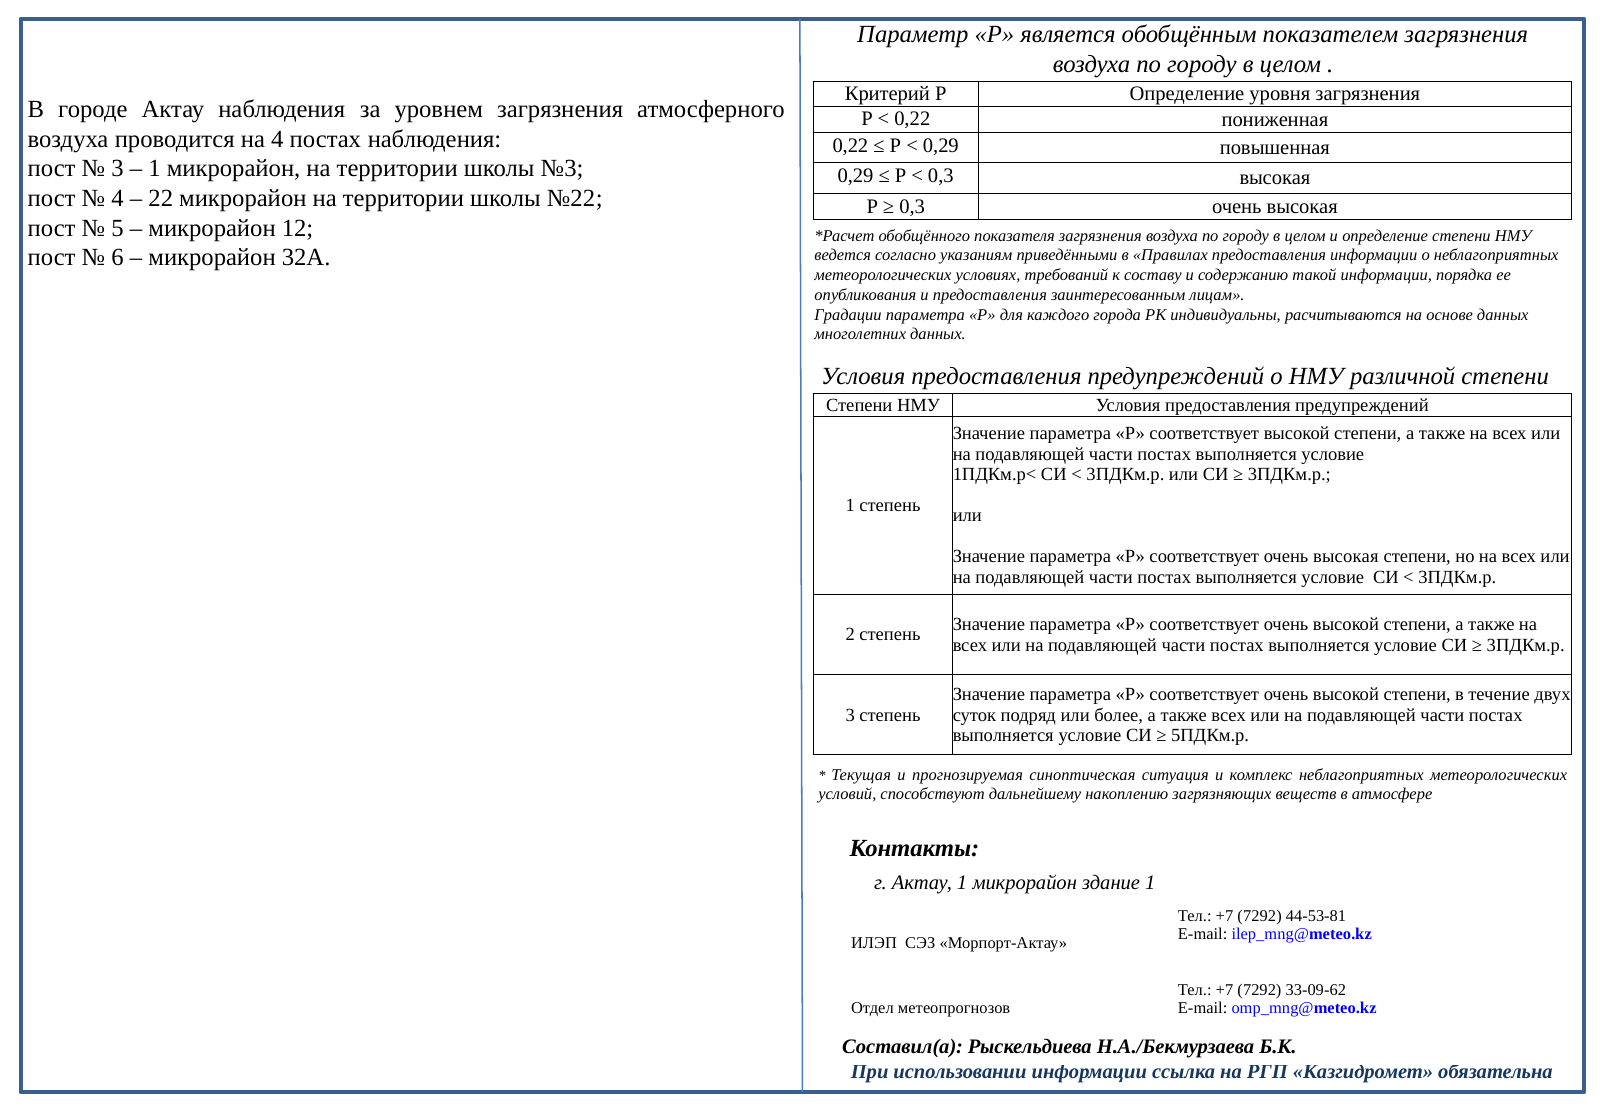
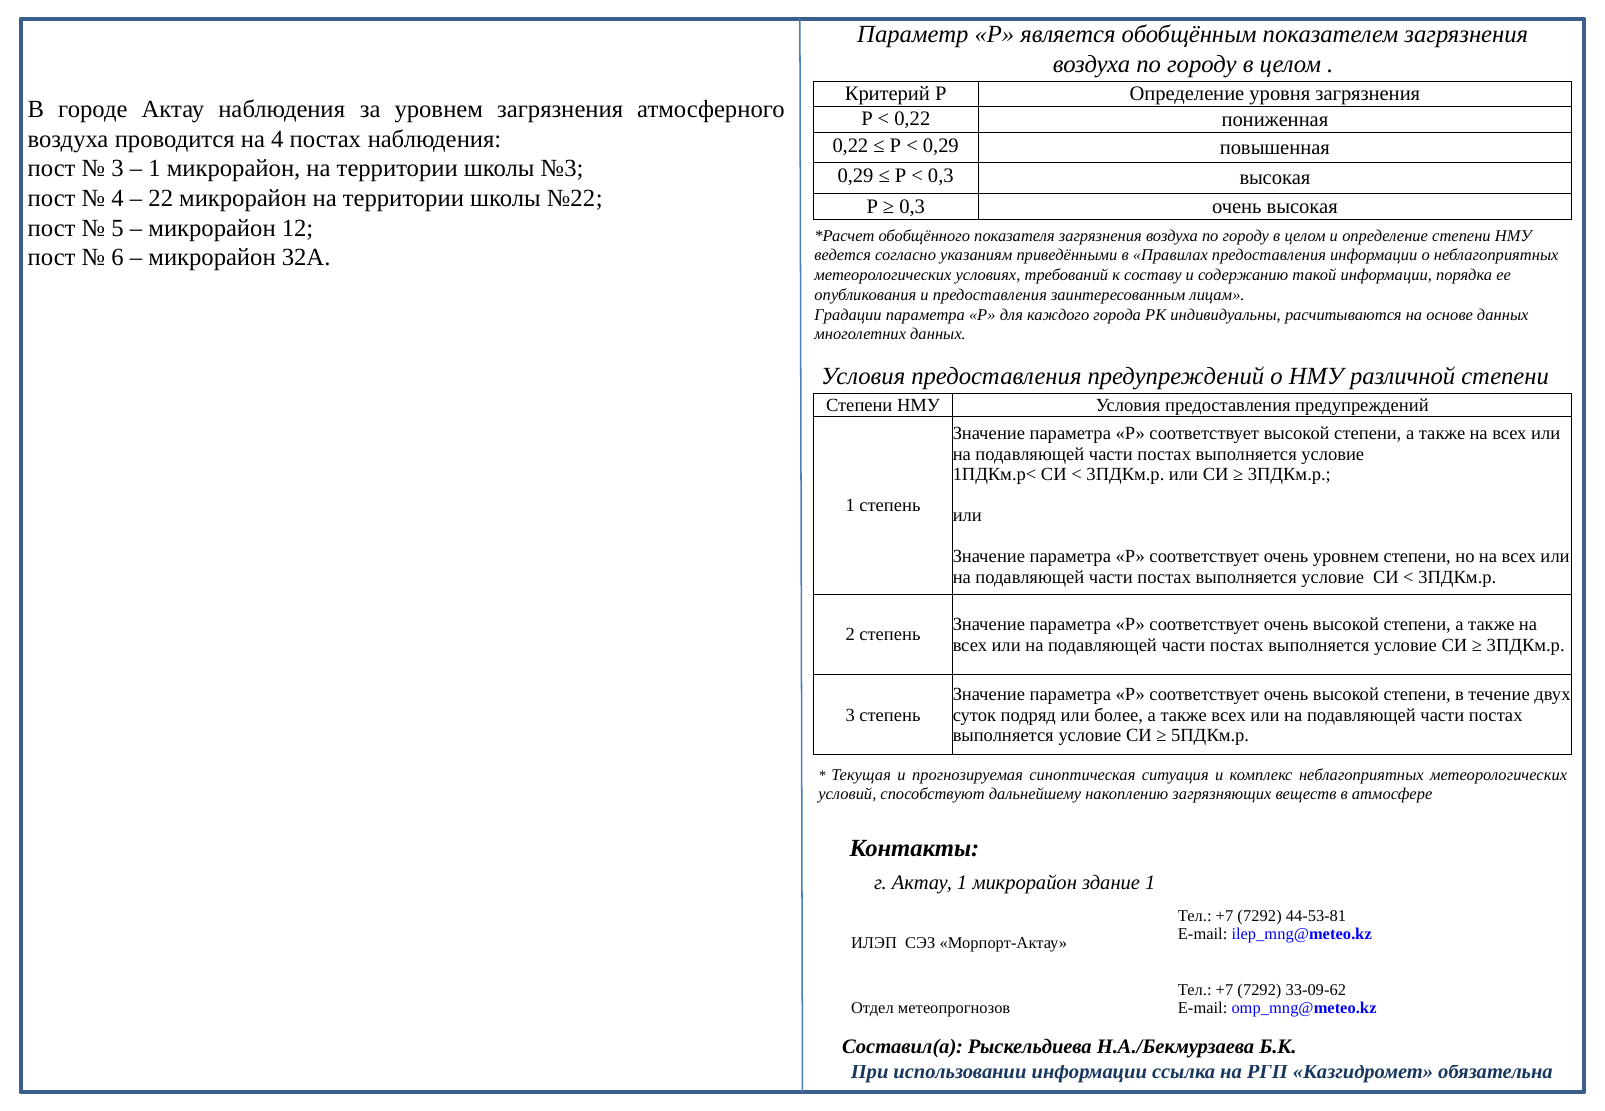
соответствует очень высокая: высокая -> уровнем (1346, 557)
